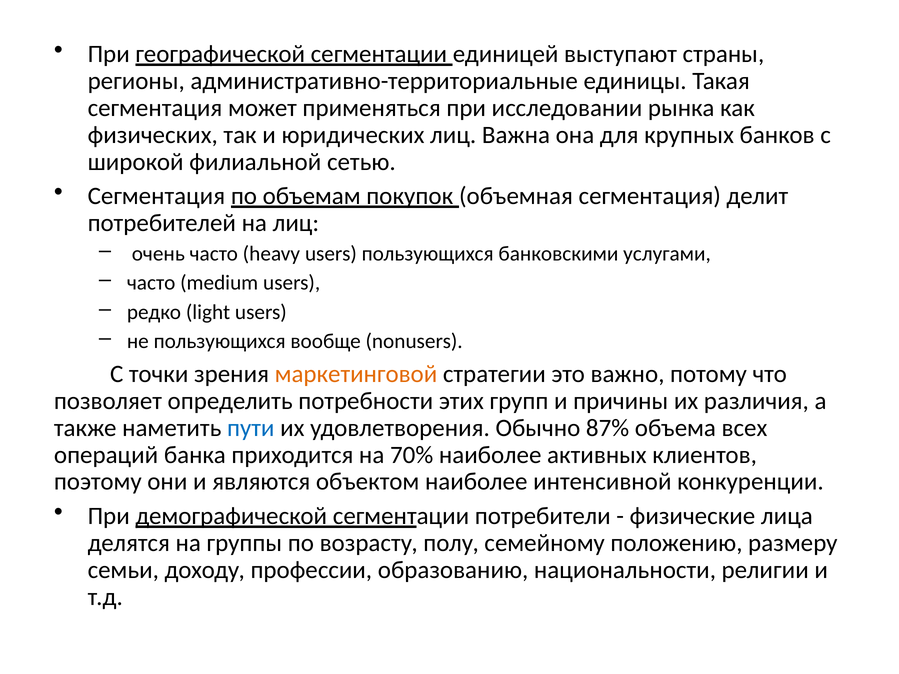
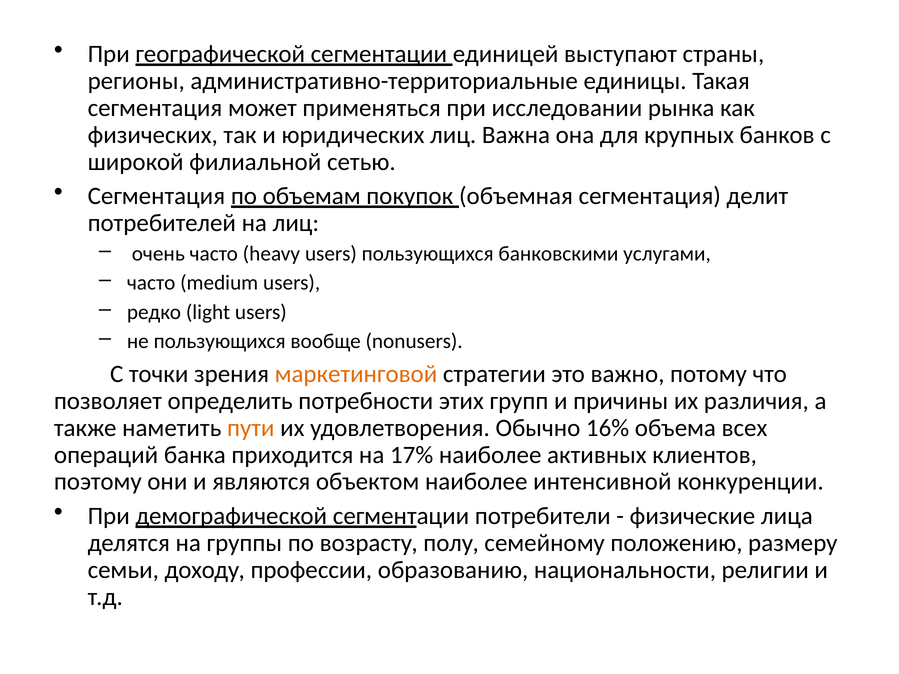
пути colour: blue -> orange (251, 428)
87%: 87% -> 16% (608, 428)
70%: 70% -> 17% (412, 455)
